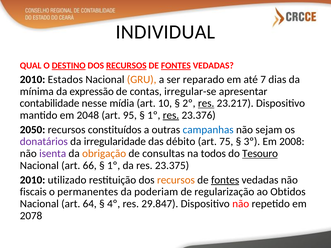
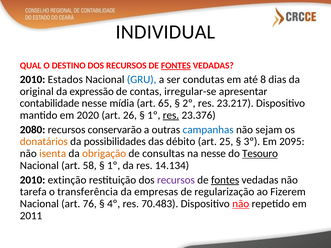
DESTINO underline: present -> none (69, 66)
RECURSOS underline: present -> none (126, 66)
GRU colour: orange -> blue (142, 80)
reparado: reparado -> condutas (204, 80)
7: 7 -> 8 (263, 80)
mínima: mínima -> original (37, 91)
10: 10 -> 65 (165, 103)
res underline: present -> none (206, 103)
2048: 2048 -> 2020 (88, 115)
95: 95 -> 26 (130, 115)
2050: 2050 -> 2080 (33, 130)
constituídos: constituídos -> conservarão (115, 130)
donatários colour: purple -> orange (44, 142)
irregularidade: irregularidade -> possibilidades (115, 142)
75: 75 -> 25 (226, 142)
2008: 2008 -> 2095 (292, 142)
isenta colour: purple -> orange (53, 154)
na todos: todos -> nesse (213, 154)
66: 66 -> 58 (90, 166)
23.375: 23.375 -> 14.134 (172, 166)
utilizado: utilizado -> extinção (67, 180)
recursos colour: orange -> purple (176, 180)
fiscais: fiscais -> tarefa (33, 192)
permanentes: permanentes -> transferência (88, 192)
poderiam: poderiam -> empresas (156, 192)
Obtidos: Obtidos -> Fizerem (288, 192)
64: 64 -> 76 (90, 204)
29.847: 29.847 -> 70.483 (160, 204)
não underline: none -> present (241, 204)
2078: 2078 -> 2011 (31, 216)
